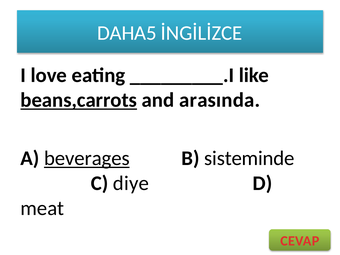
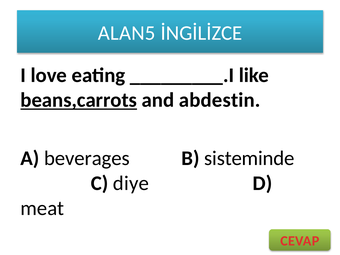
DAHA5: DAHA5 -> ALAN5 (127, 33)
arasında: arasında -> abdestin (220, 100)
beverages underline: present -> none (87, 158)
